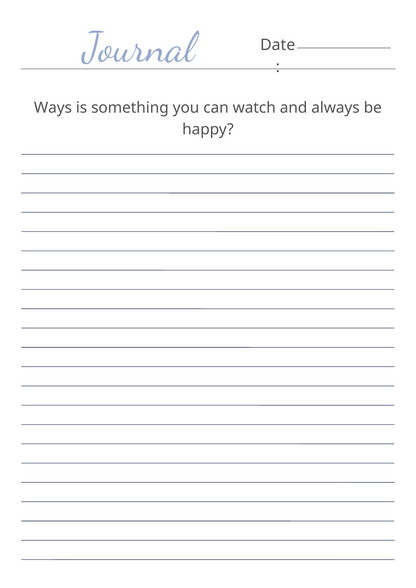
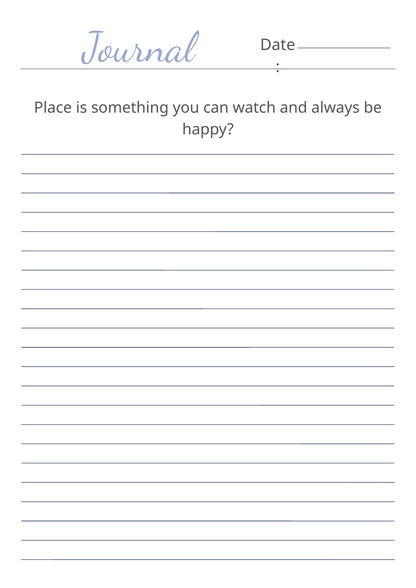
Ways: Ways -> Place (53, 108)
